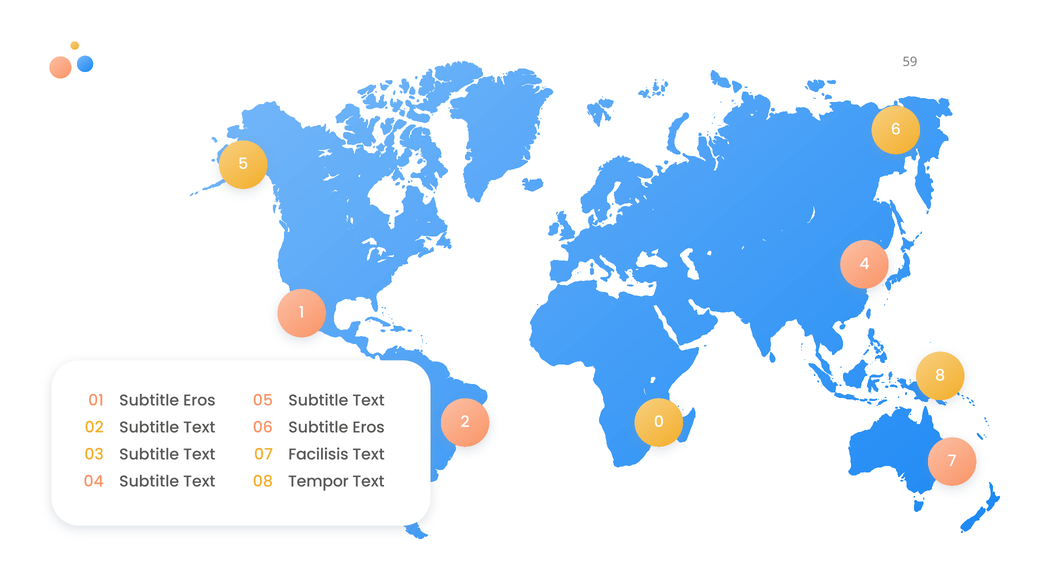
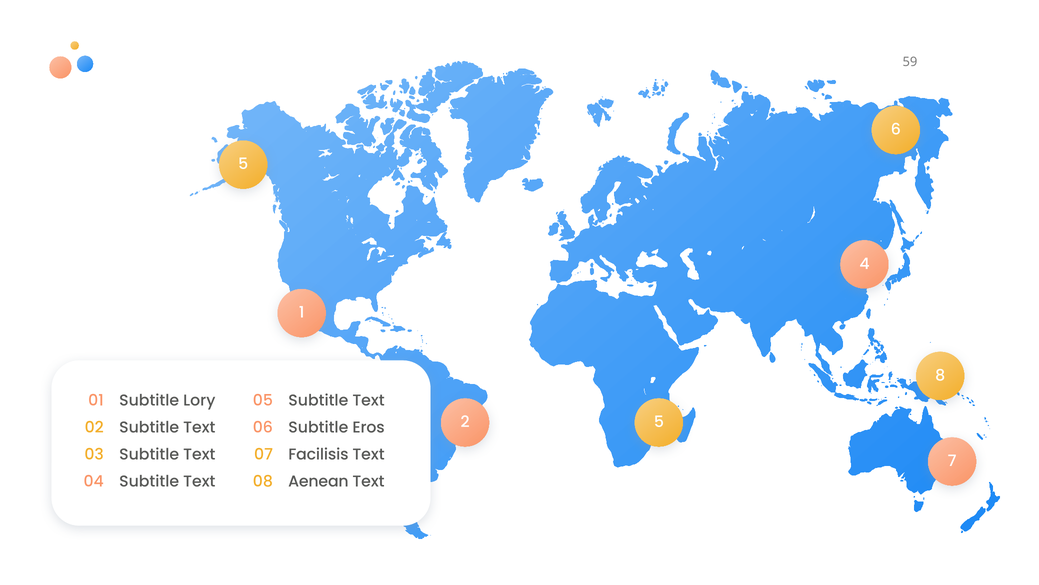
Eros: Eros -> Lory (199, 400)
2 0: 0 -> 5 (659, 422)
Tempor: Tempor -> Aenean (318, 481)
